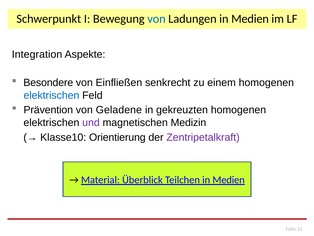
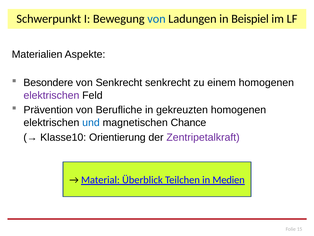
Ladungen in Medien: Medien -> Beispiel (250, 19)
Integration: Integration -> Materialien (37, 54)
von Einfließen: Einfließen -> Senkrecht (119, 83)
elektrischen colour: blue -> purple (51, 95)
Geladene: Geladene -> Berufliche (119, 110)
und colour: purple -> blue (91, 122)
Medizin: Medizin -> Chance (188, 122)
